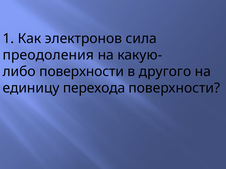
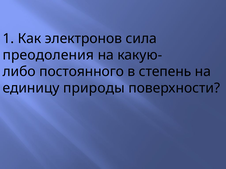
поверхности: поверхности -> постоянного (82, 72)
другого: другого -> степень (165, 72)
перехода: перехода -> природы (94, 88)
